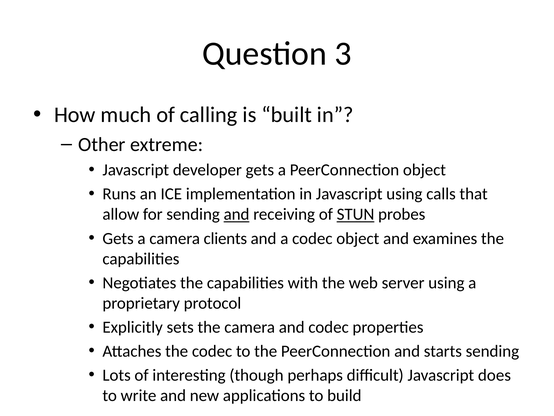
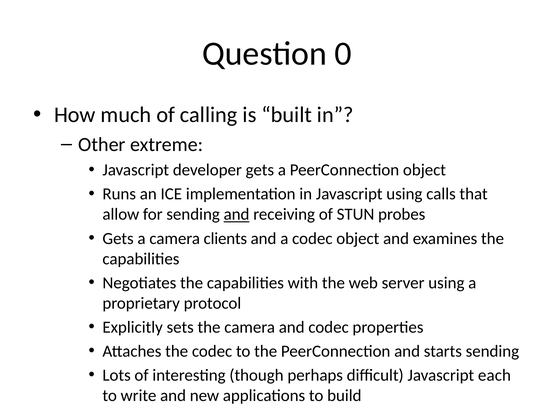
3: 3 -> 0 (343, 54)
STUN underline: present -> none (356, 214)
does: does -> each (494, 375)
